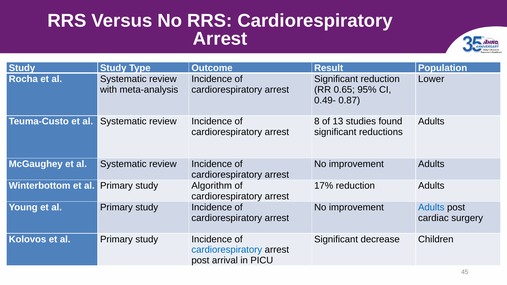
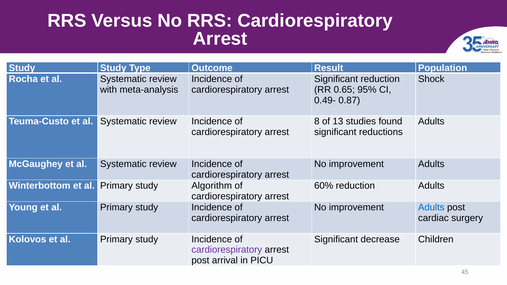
Lower: Lower -> Shock (431, 79)
17%: 17% -> 60% (324, 186)
cardiorespiratory colour: blue -> purple (227, 250)
